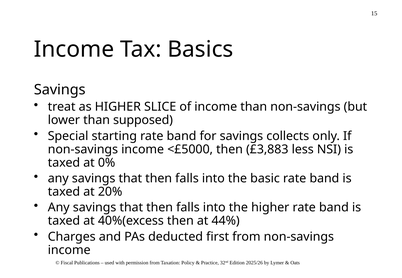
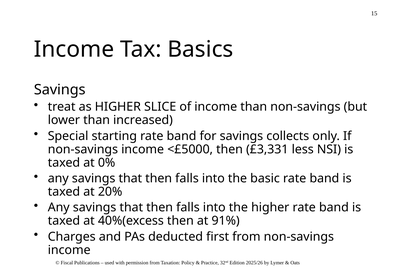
supposed: supposed -> increased (143, 120)
£3,883: £3,883 -> £3,331 (267, 149)
44%: 44% -> 91% (226, 221)
